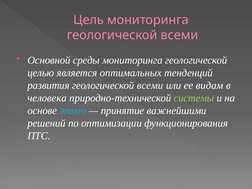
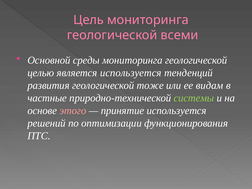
является оптимальных: оптимальных -> используется (131, 73)
развития геологической всеми: всеми -> тоже (150, 85)
человека: человека -> частные (47, 98)
этого colour: light blue -> pink (73, 111)
принятие важнейшими: важнейшими -> используется (177, 111)
